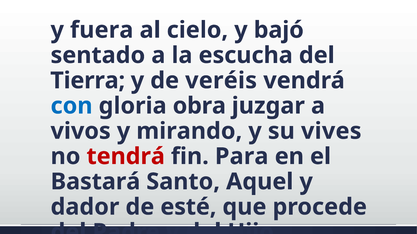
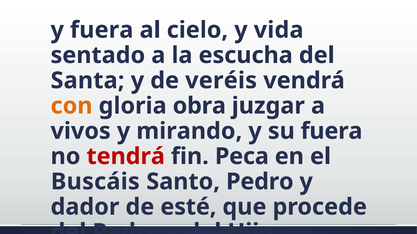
bajó: bajó -> vida (279, 30)
Tierra: Tierra -> Santa (88, 81)
con colour: blue -> orange (72, 106)
su vives: vives -> fuera (332, 131)
Para: Para -> Peca (242, 157)
Bastará: Bastará -> Buscáis (95, 182)
Aquel: Aquel -> Pedro (260, 182)
